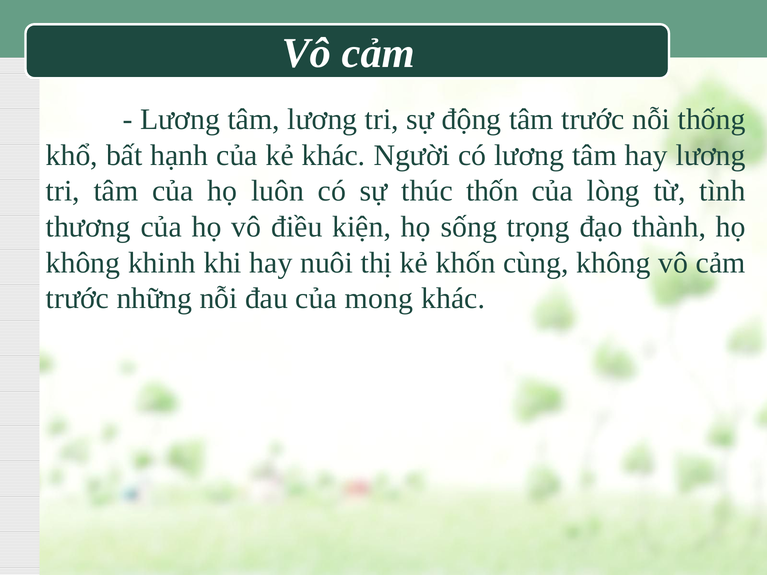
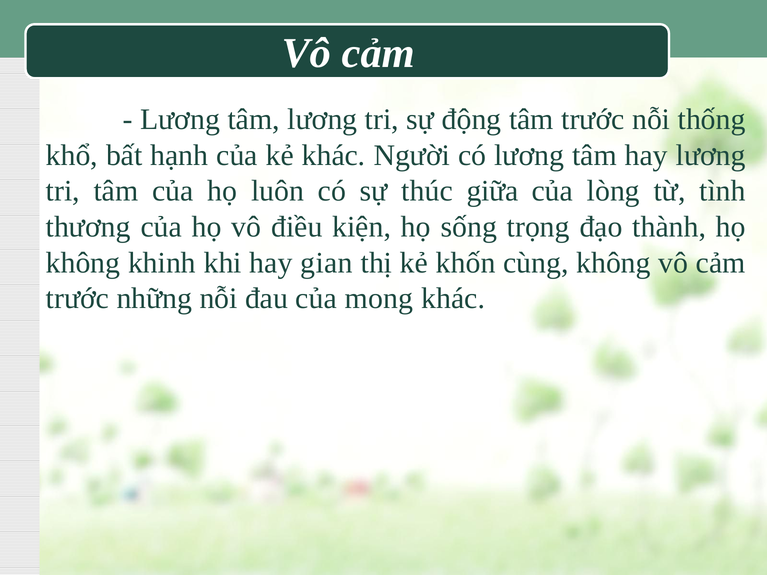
thốn: thốn -> giữa (492, 191)
nuôi: nuôi -> gian (326, 263)
